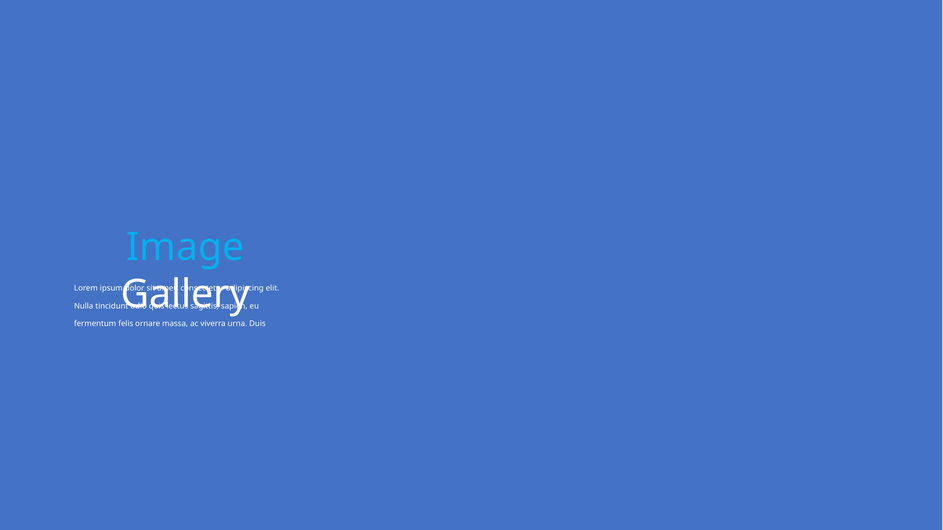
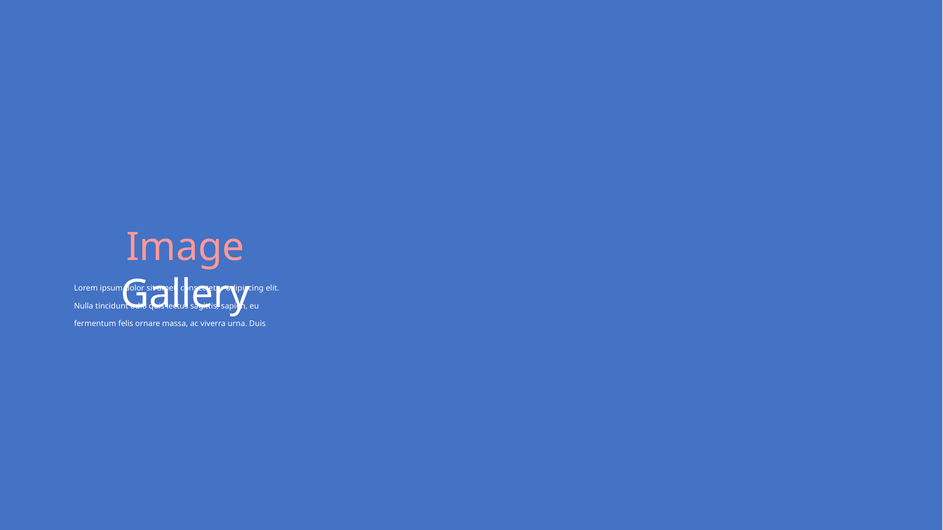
Image colour: light blue -> pink (185, 248)
